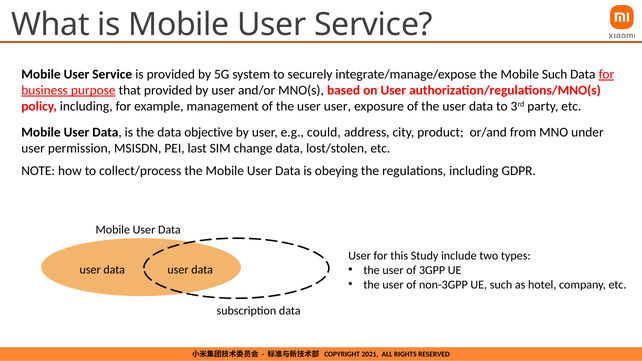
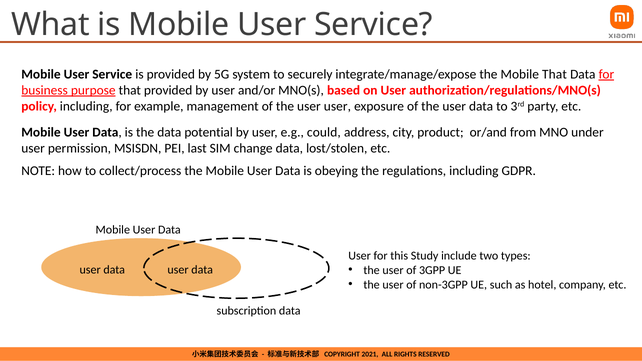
Mobile Such: Such -> That (554, 74)
objective: objective -> potential (209, 133)
